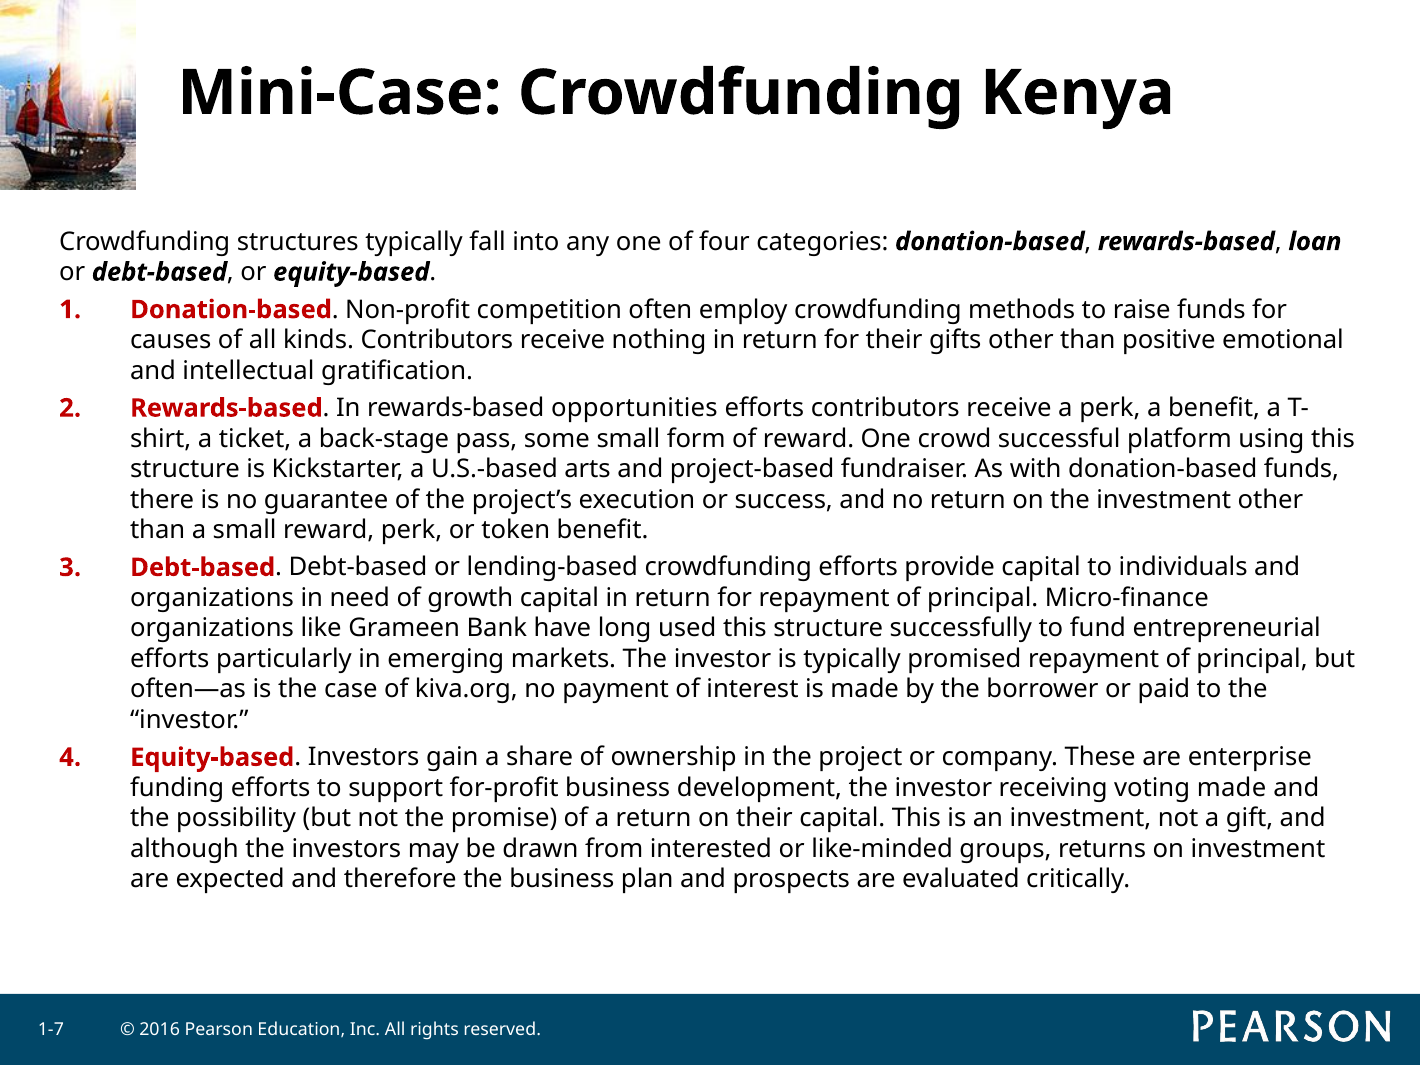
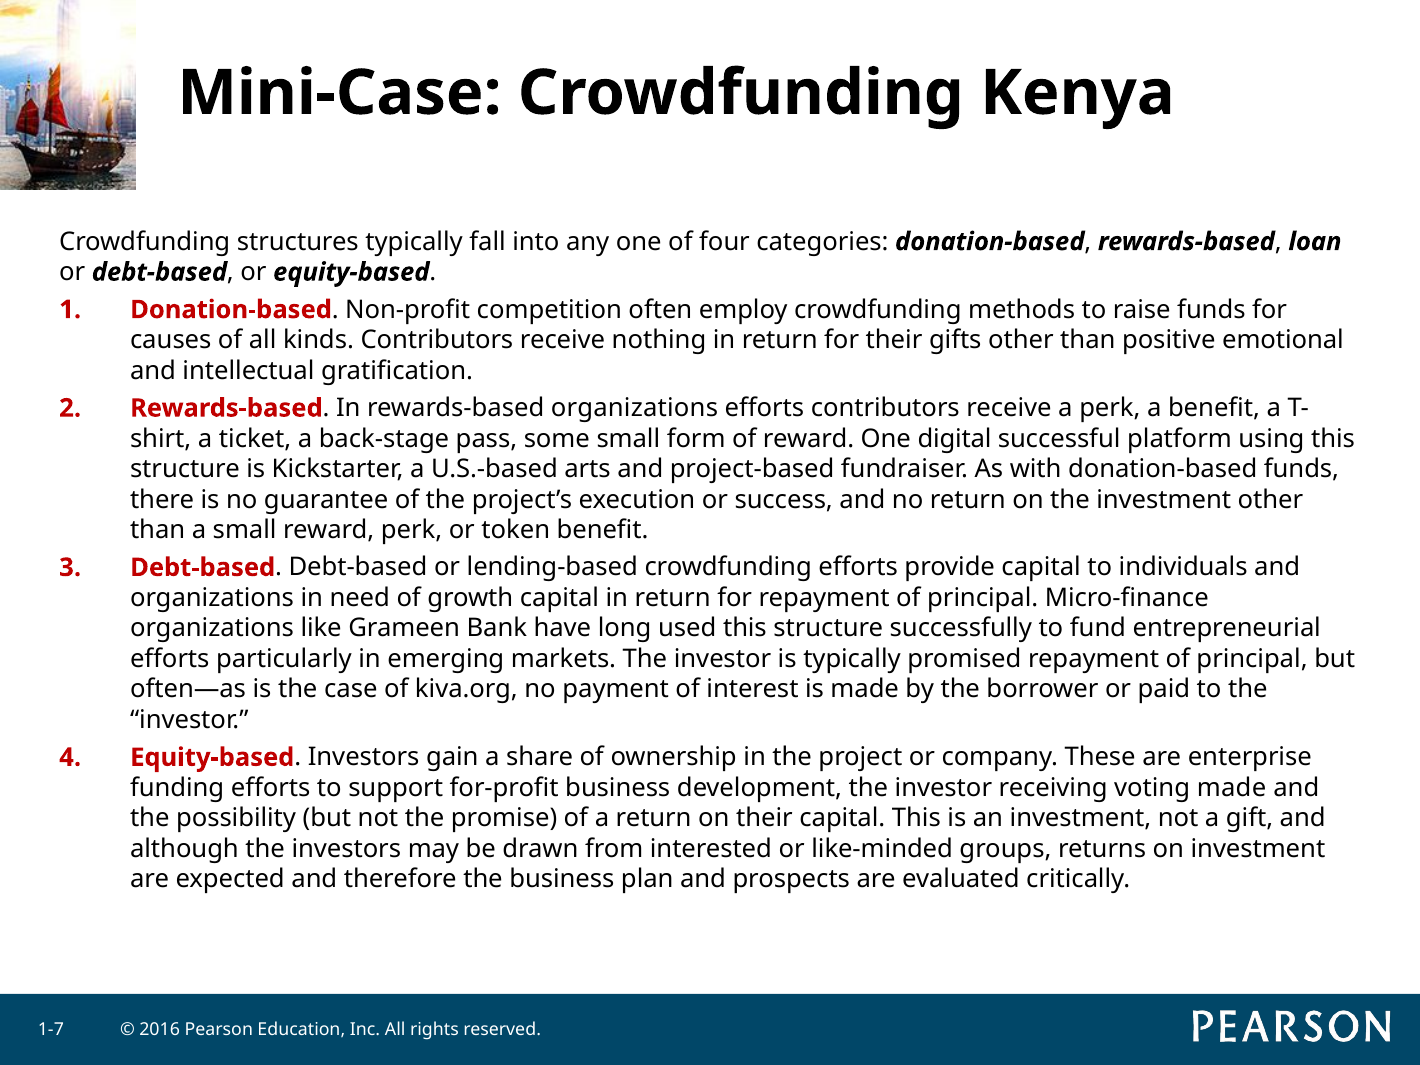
rewards-based opportunities: opportunities -> organizations (634, 408)
crowd: crowd -> digital (954, 439)
